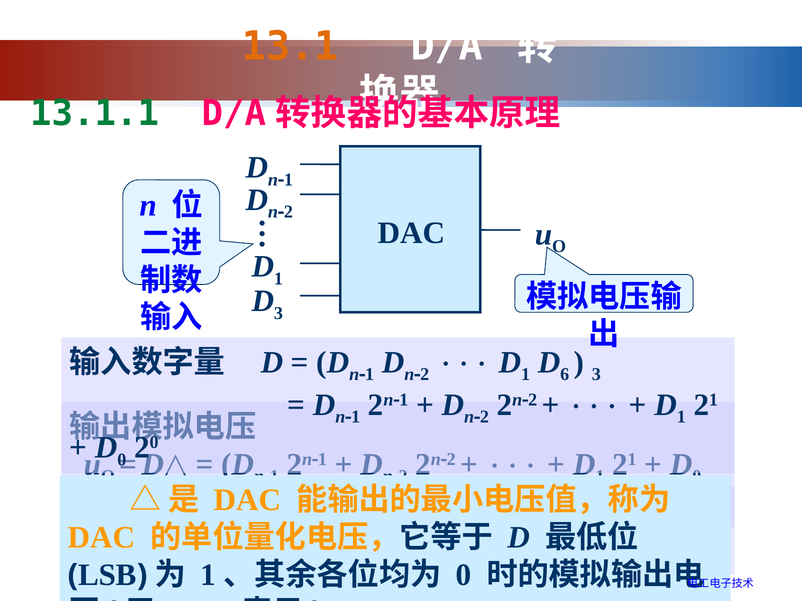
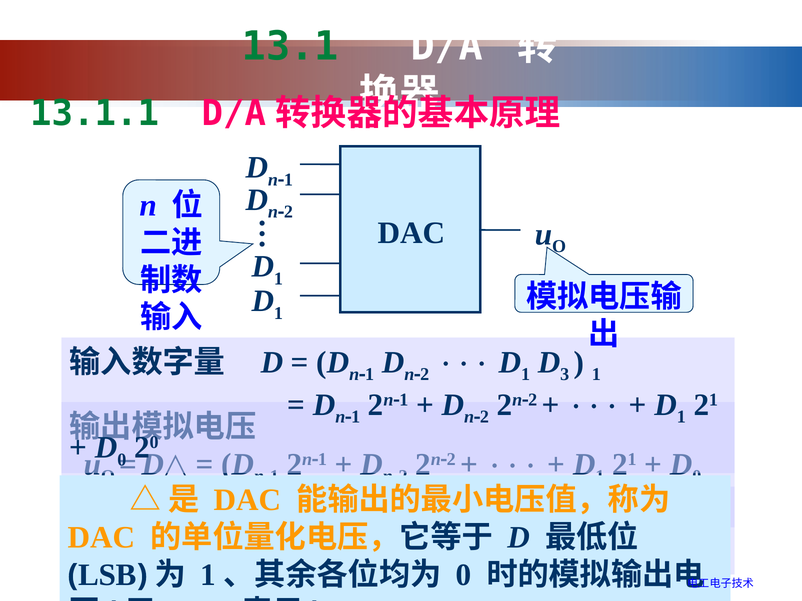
13.1 colour: orange -> green (290, 46)
3: 3 -> 1 (279, 314)
6: 6 -> 3 (565, 375)
3: 3 -> 1 (596, 375)
